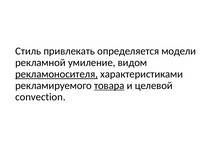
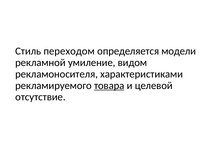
привлекать: привлекать -> переходом (69, 51)
рекламоносителя underline: present -> none (57, 74)
convection: convection -> отсутствие (40, 97)
